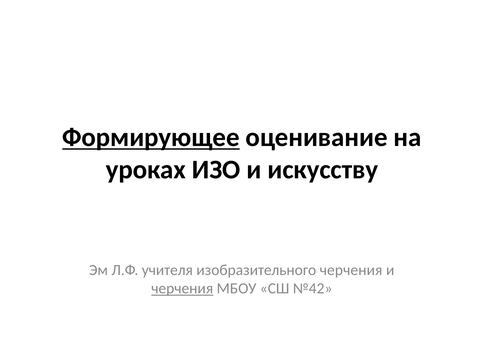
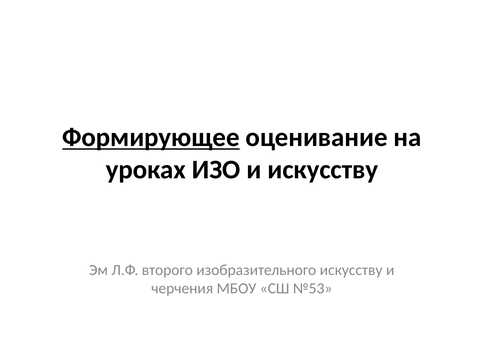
учителя: учителя -> второго (167, 270)
изобразительного черчения: черчения -> искусству (351, 270)
черчения underline: present -> none (182, 288)
№42: №42 -> №53 (313, 288)
